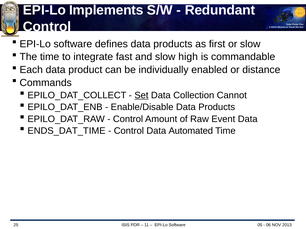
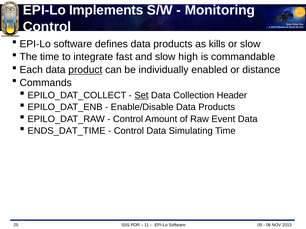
Redundant: Redundant -> Monitoring (220, 10)
first: first -> kills (217, 44)
product underline: none -> present (85, 70)
Cannot: Cannot -> Header (232, 95)
Automated: Automated -> Simulating (191, 131)
